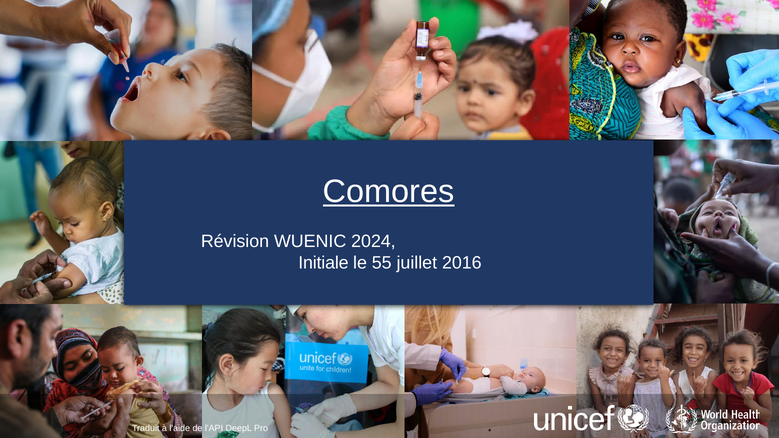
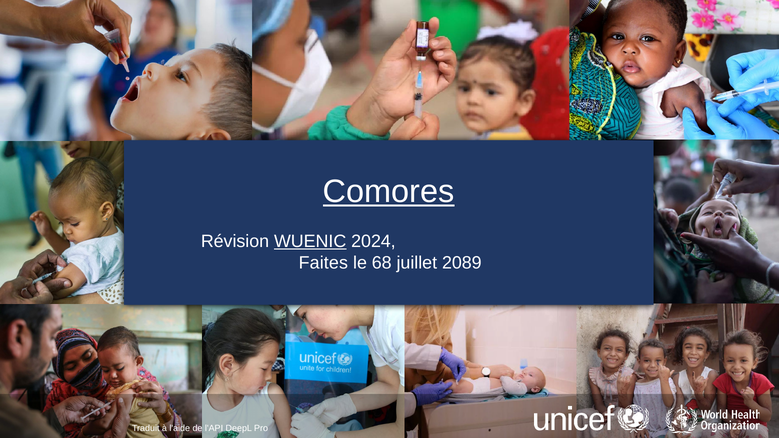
WUENIC underline: none -> present (310, 241)
Initiale: Initiale -> Faites (323, 263)
55: 55 -> 68 (382, 263)
2016: 2016 -> 2089 (462, 263)
